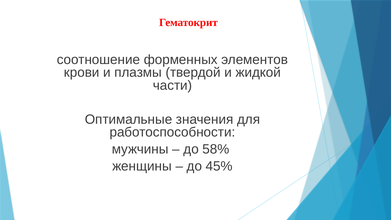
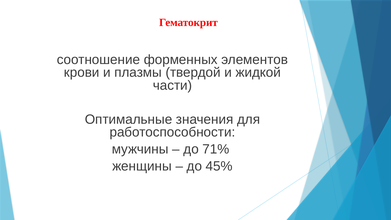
58%: 58% -> 71% (216, 149)
